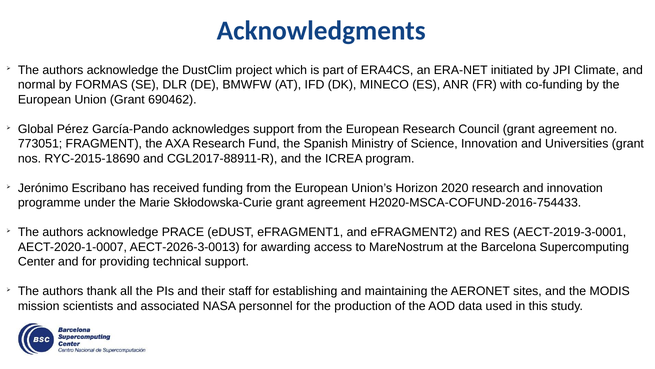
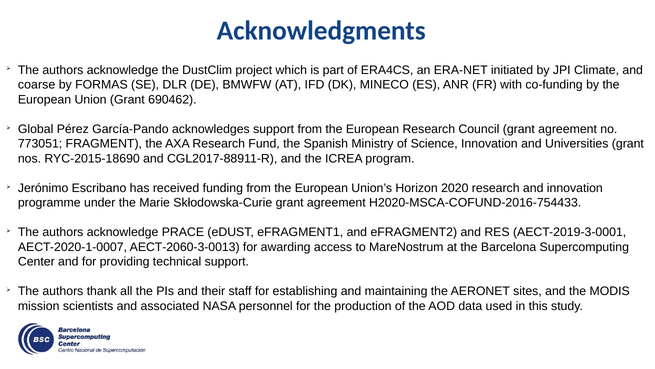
normal: normal -> coarse (37, 85)
AECT-2026-3-0013: AECT-2026-3-0013 -> AECT-2060-3-0013 (185, 247)
